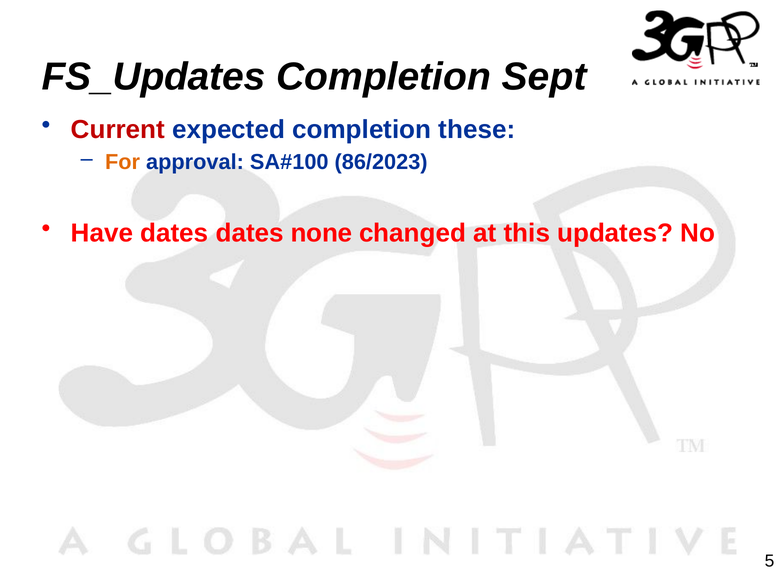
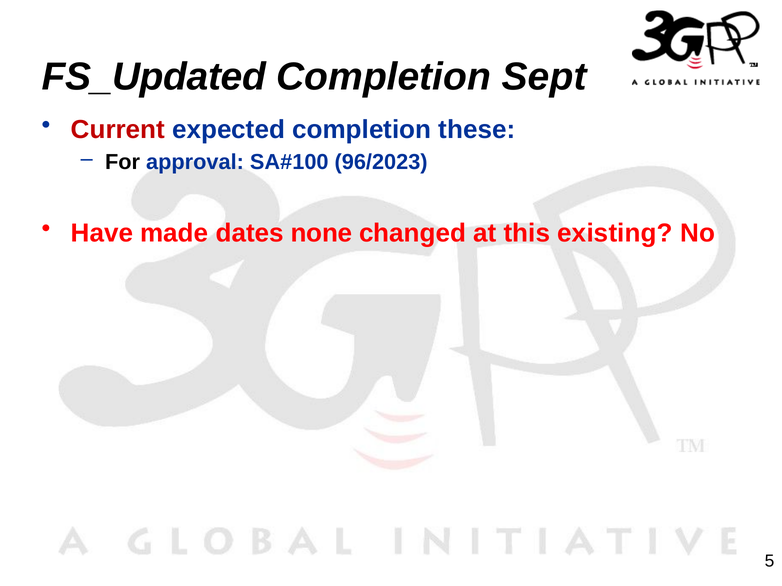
FS_Updates: FS_Updates -> FS_Updated (154, 77)
For colour: orange -> black (123, 162)
86/2023: 86/2023 -> 96/2023 (381, 162)
Have dates: dates -> made (174, 233)
updates: updates -> existing (615, 233)
